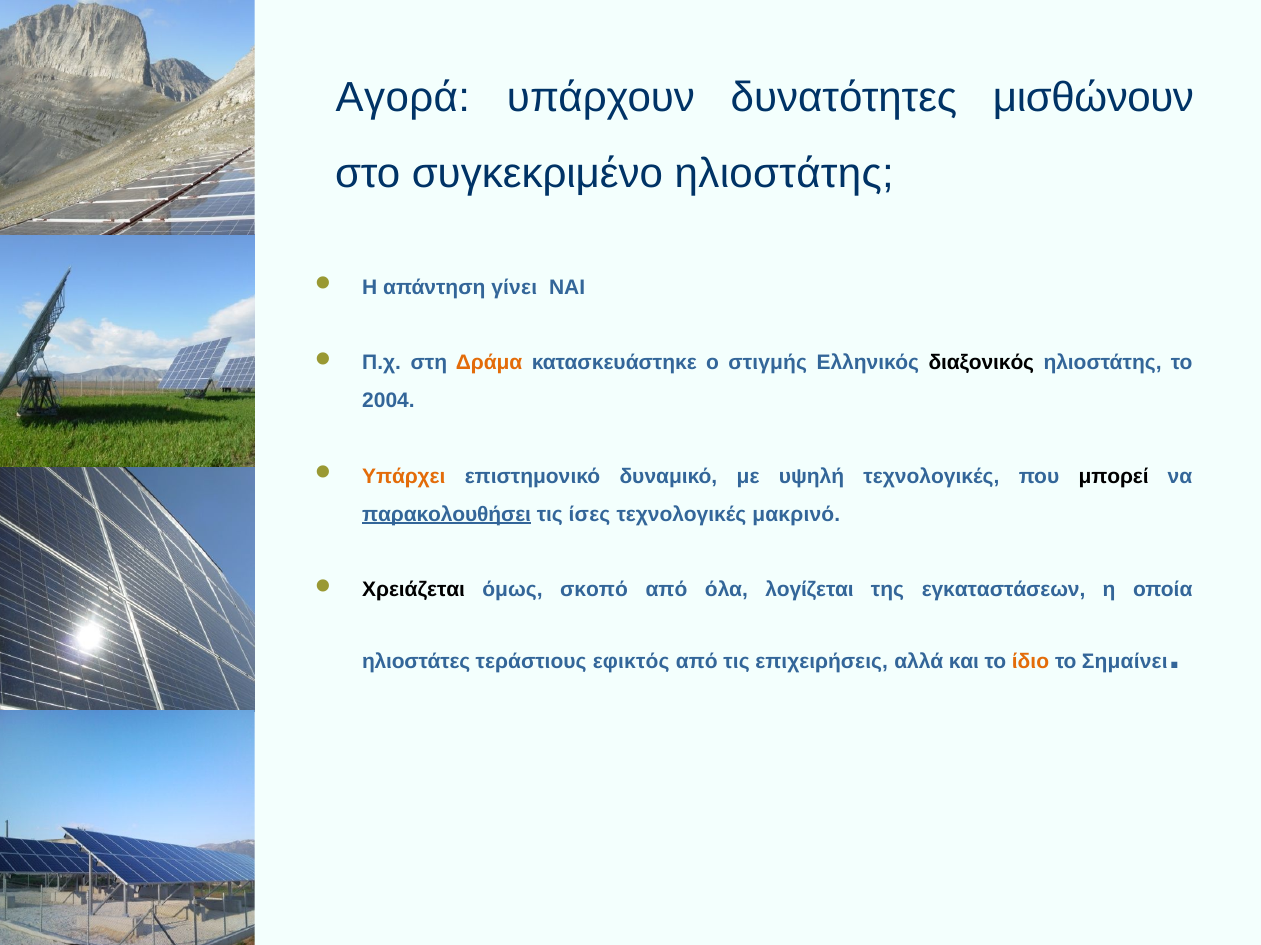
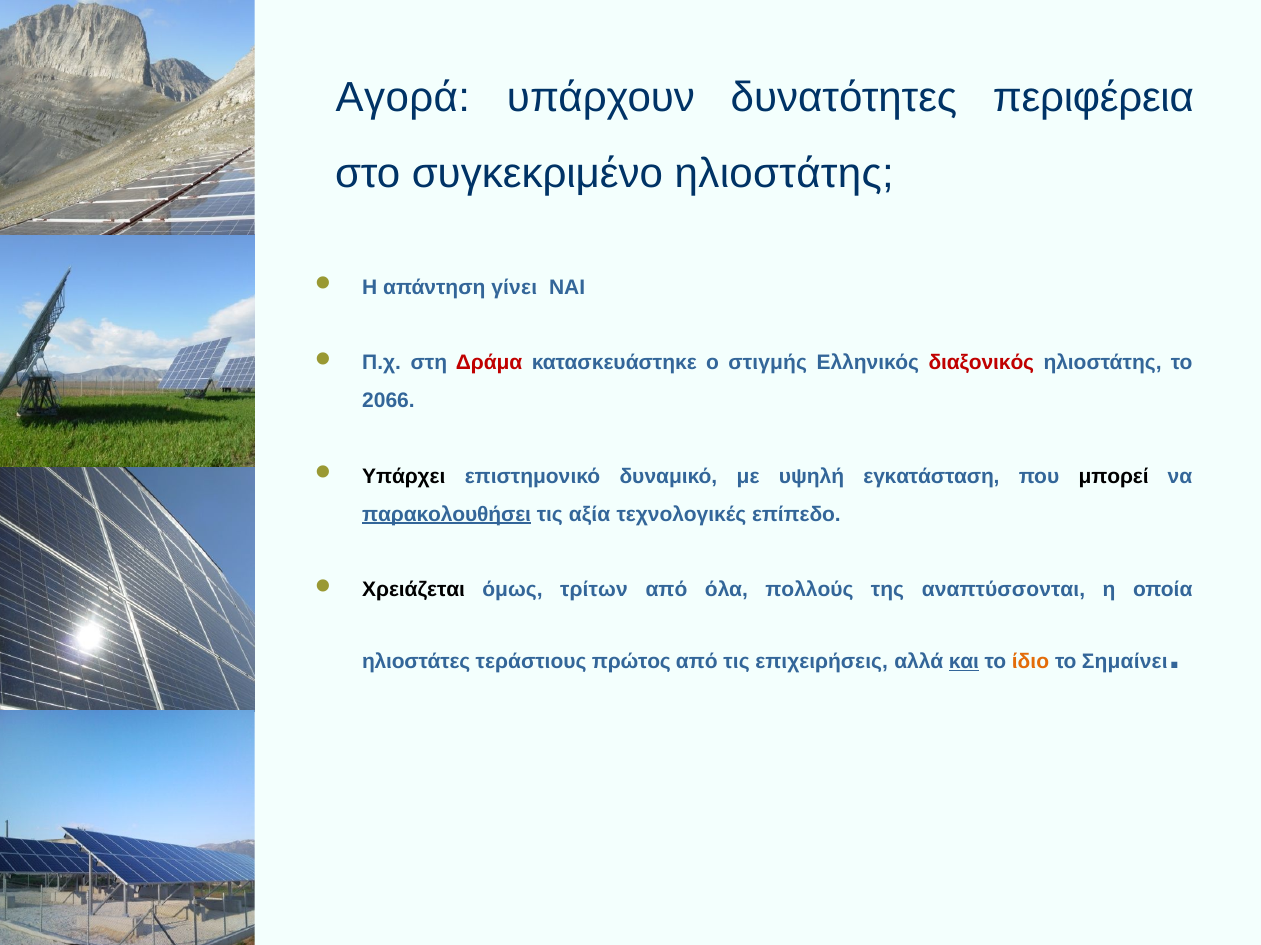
μισθώνουν: μισθώνουν -> περιφέρεια (1093, 98)
Δράμα colour: orange -> red (489, 363)
διαξονικός colour: black -> red (981, 363)
2004: 2004 -> 2066 (388, 401)
Υπάρχει colour: orange -> black (404, 477)
υψηλή τεχνολογικές: τεχνολογικές -> εγκατάσταση (932, 477)
ίσες: ίσες -> αξία (590, 514)
μακρινό: μακρινό -> επίπεδο (796, 514)
σκοπό: σκοπό -> τρίτων (594, 590)
λογίζεται: λογίζεται -> πολλούς (810, 590)
εγκαταστάσεων: εγκαταστάσεων -> αναπτύσσονται (1003, 590)
εφικτός: εφικτός -> πρώτος (631, 662)
και underline: none -> present (964, 662)
